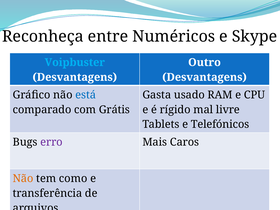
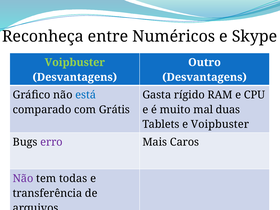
Voipbuster colour: light blue -> light green (75, 62)
usado: usado -> rígido (189, 95)
rígido: rígido -> muito (175, 110)
livre: livre -> duas (228, 110)
e Telefónicos: Telefónicos -> Voipbuster (220, 124)
Não colour: orange -> purple (23, 178)
como: como -> todas (73, 178)
